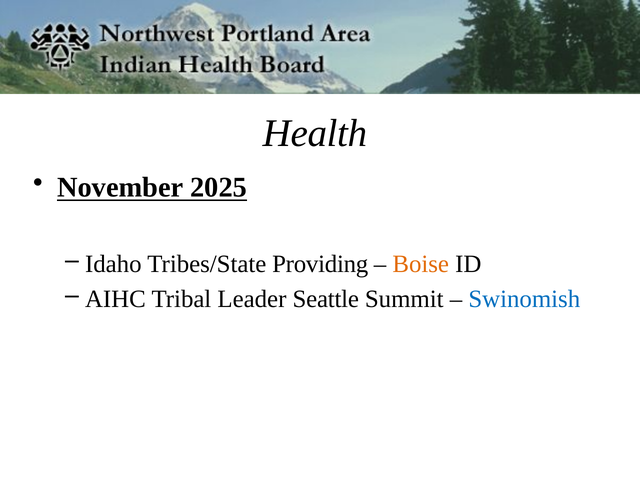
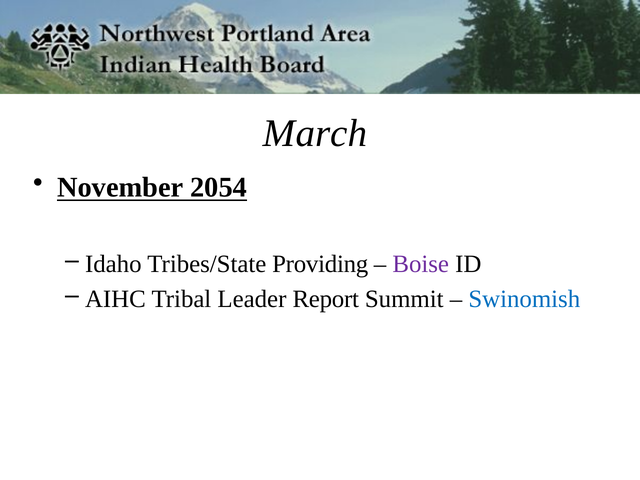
Health: Health -> March (315, 133)
2025: 2025 -> 2054 (219, 188)
Boise colour: orange -> purple (421, 264)
Seattle: Seattle -> Report (326, 299)
